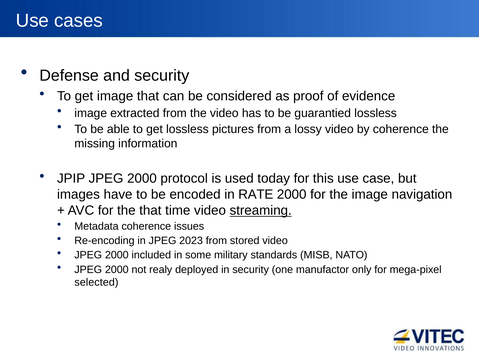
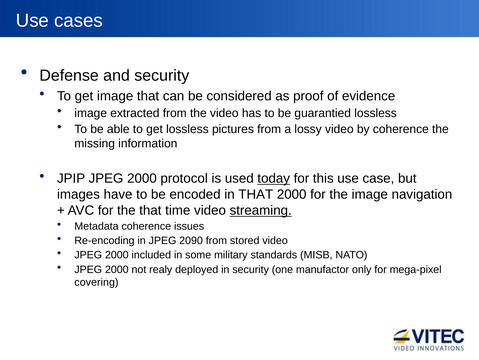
today underline: none -> present (274, 178)
in RATE: RATE -> THAT (256, 194)
2023: 2023 -> 2090 (191, 240)
selected: selected -> covering (96, 282)
